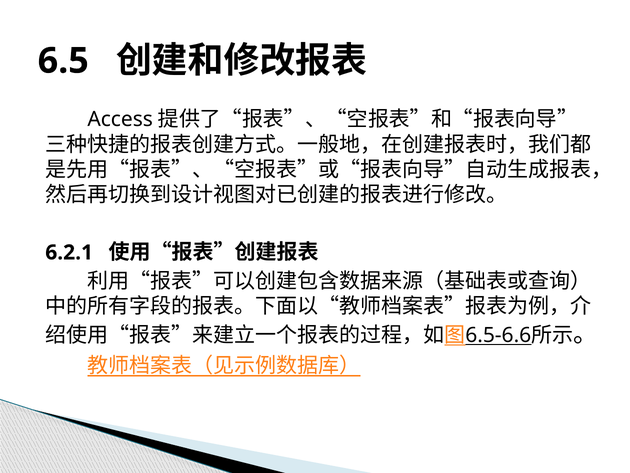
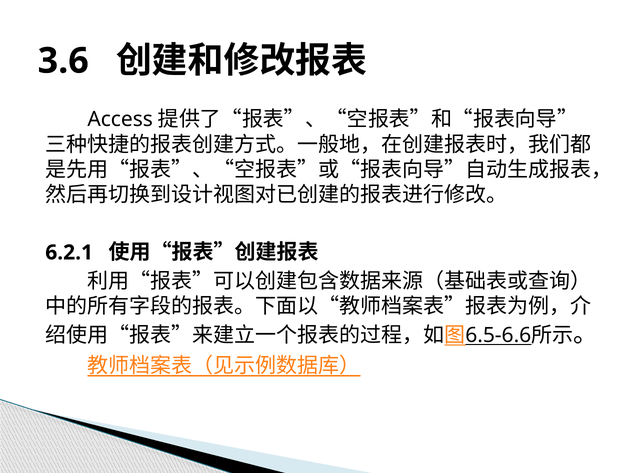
6.5: 6.5 -> 3.6 (63, 61)
